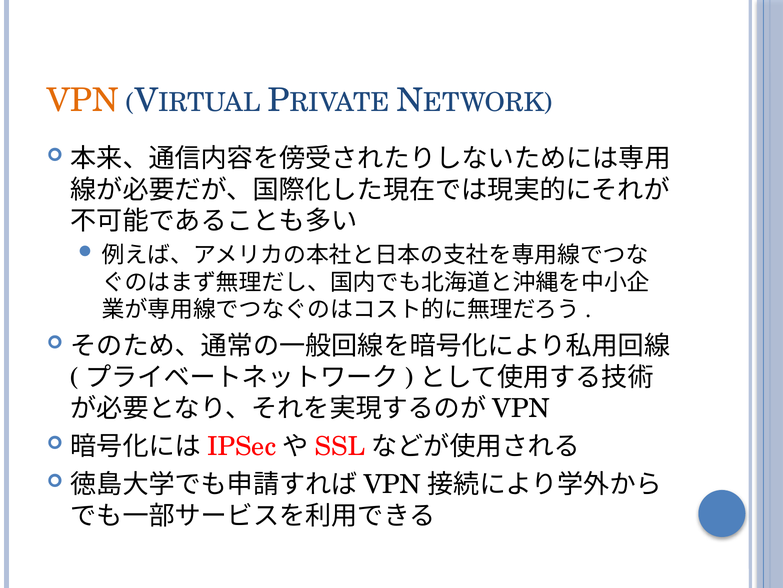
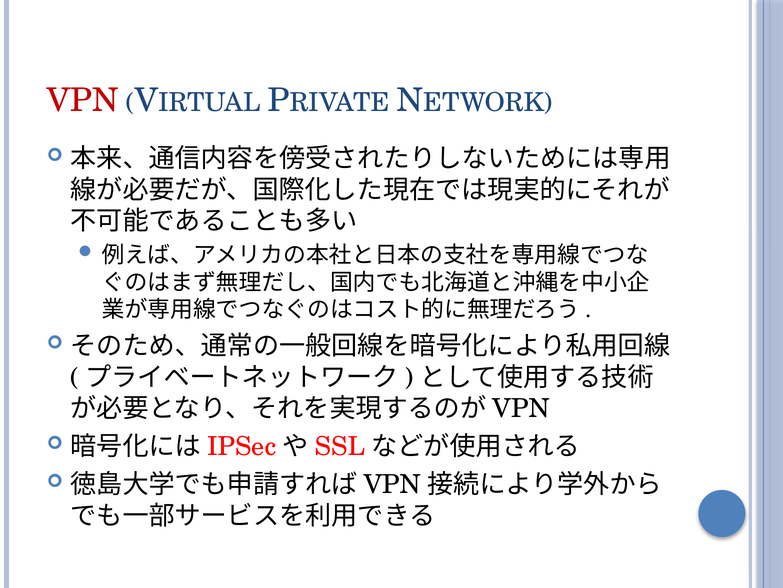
VPN colour: orange -> red (83, 100)
